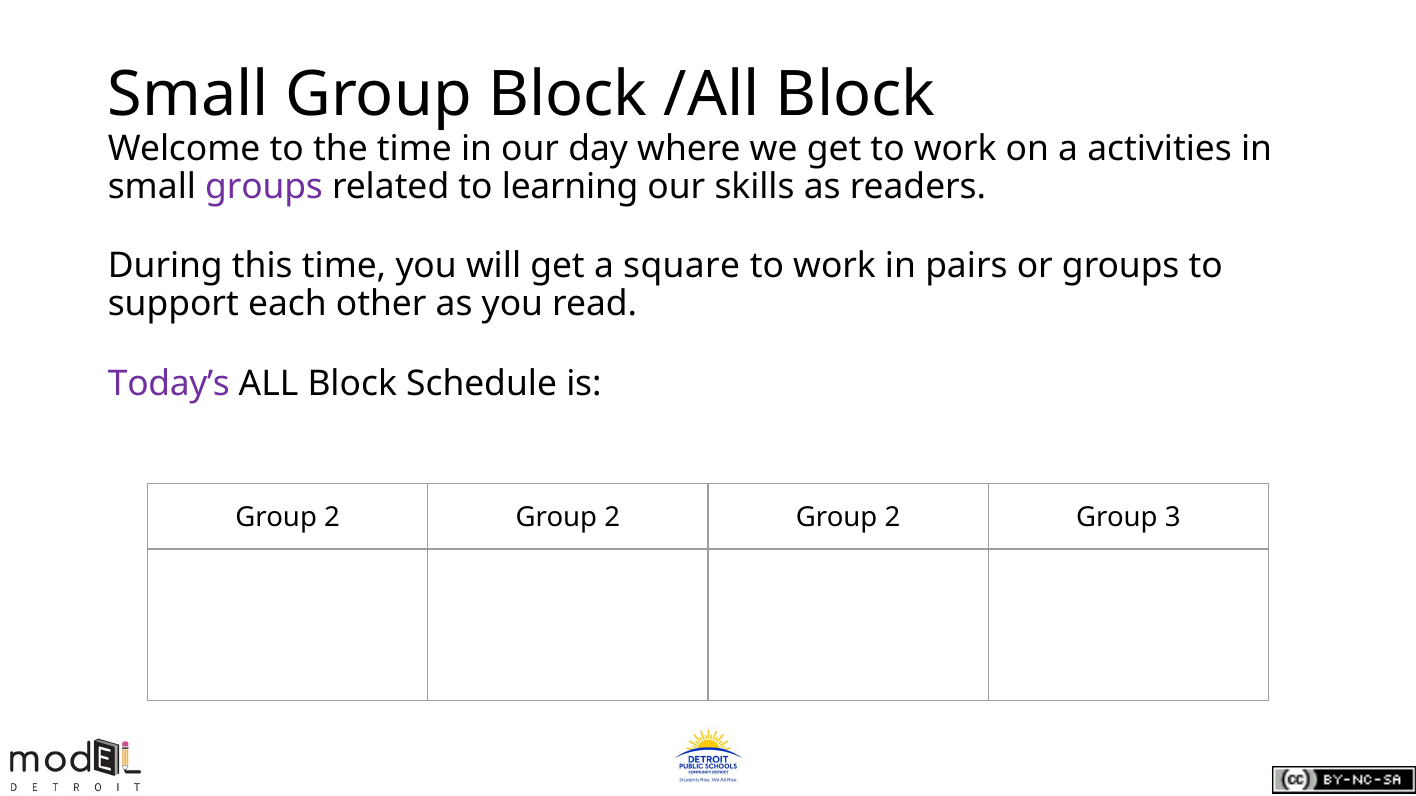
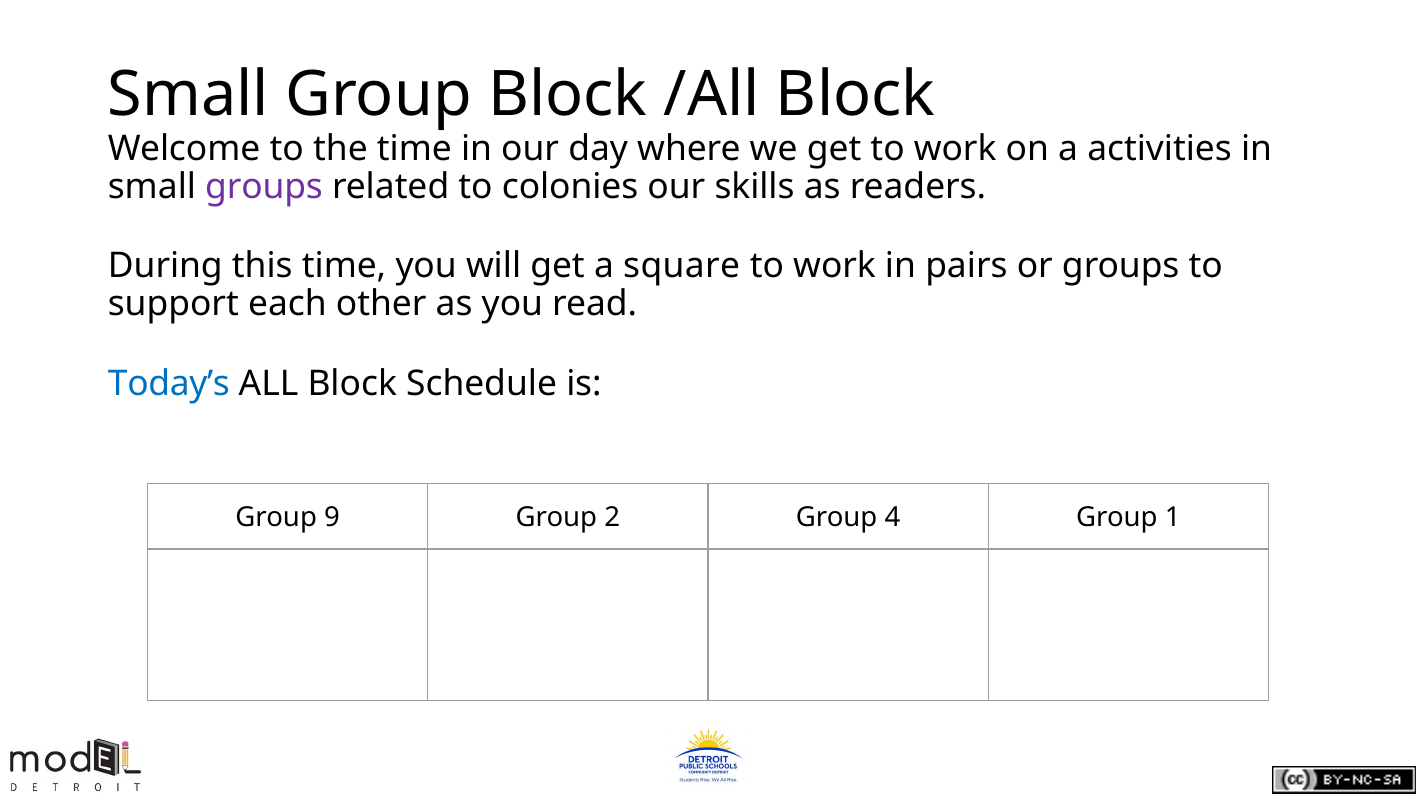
learning: learning -> colonies (570, 187)
Today’s colour: purple -> blue (169, 384)
2: 2 -> 9 (332, 518)
2: 2 -> 4 (892, 518)
3: 3 -> 1 (1173, 518)
